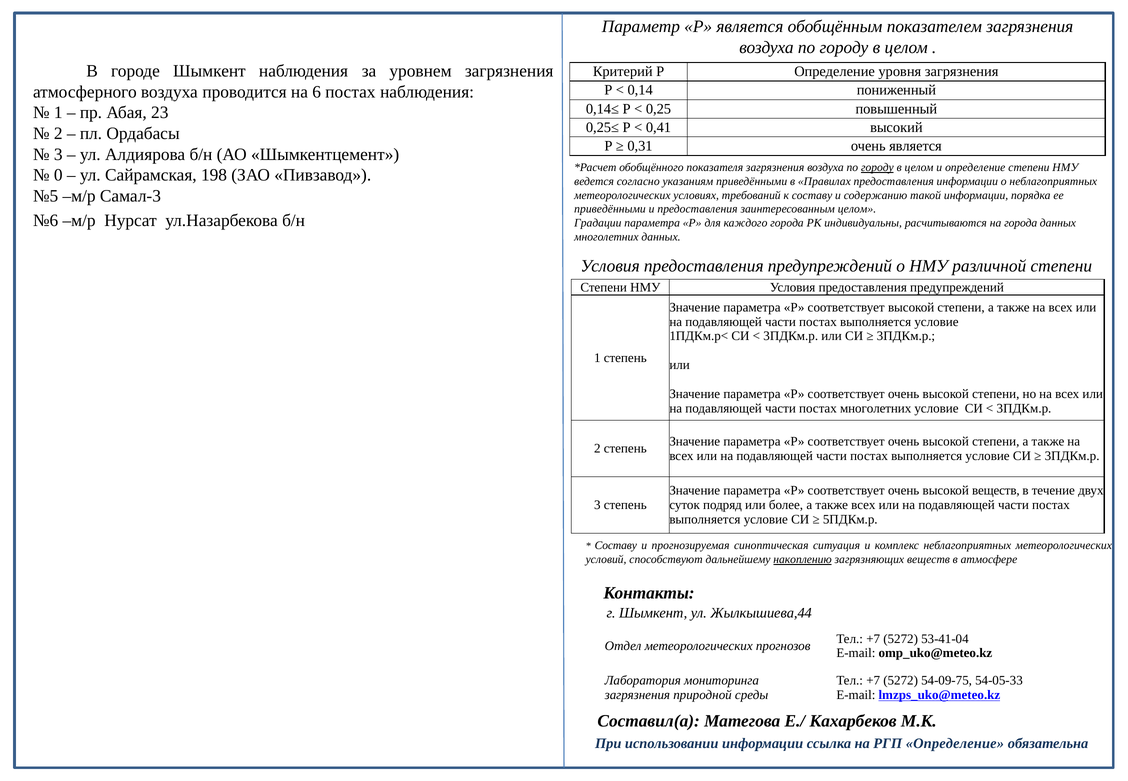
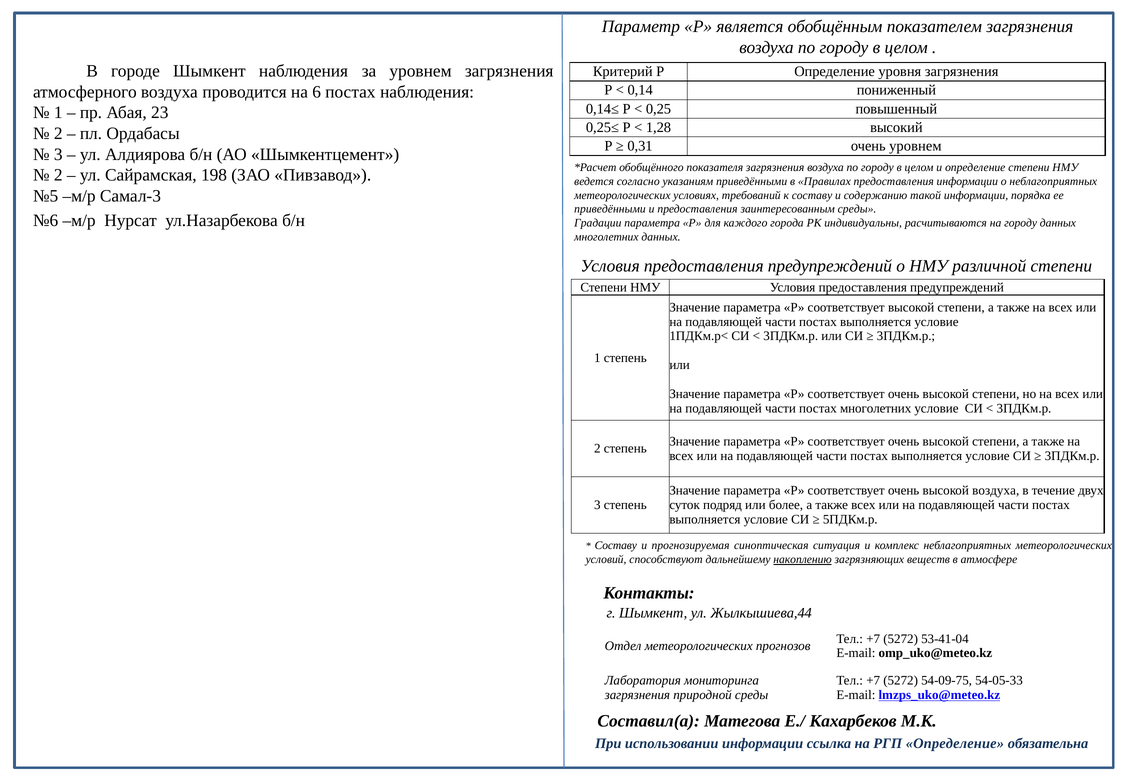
0,41: 0,41 -> 1,28 (658, 127)
очень является: является -> уровнем (915, 146)
городу underline: present -> none (877, 167)
0: 0 -> 2 (58, 175)
заинтересованным целом: целом -> среды (857, 209)
на города: города -> городу (1021, 223)
высокой веществ: веществ -> воздуха (996, 491)
